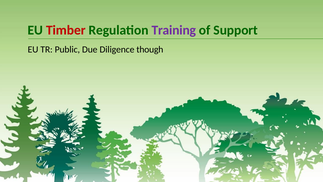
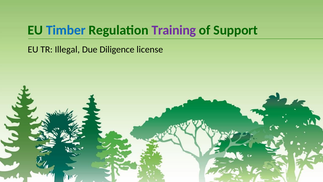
Timber colour: red -> blue (66, 30)
Public: Public -> Illegal (67, 50)
though: though -> license (150, 50)
